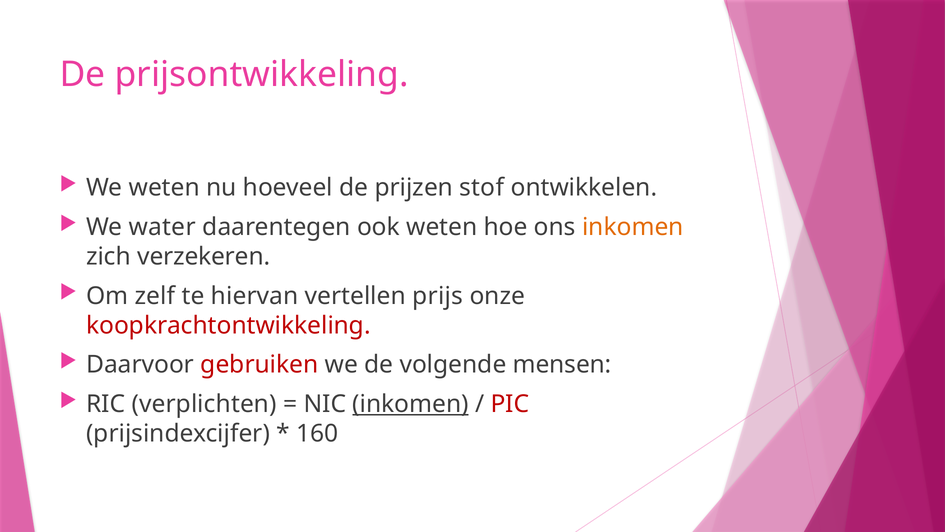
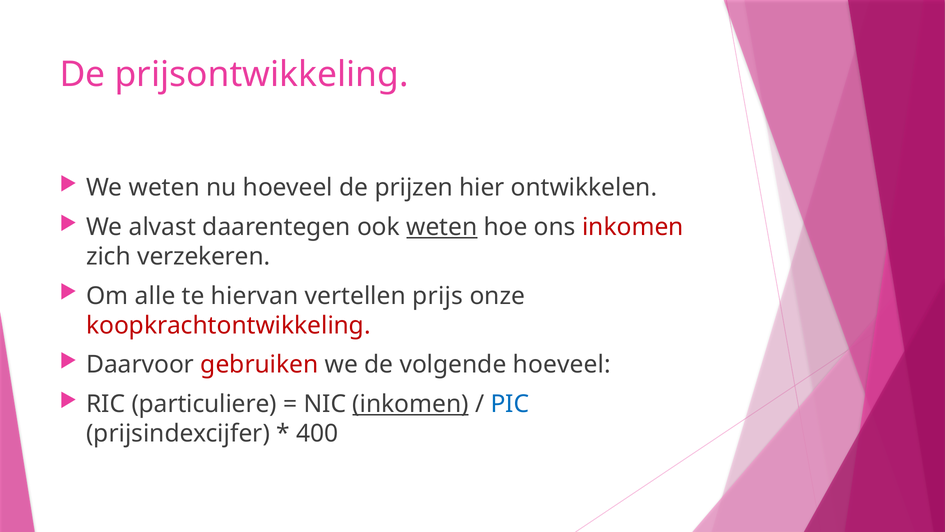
stof: stof -> hier (482, 187)
water: water -> alvast (162, 227)
weten underline: none -> present (442, 227)
inkomen colour: orange -> red (633, 227)
zelf: zelf -> alle (155, 296)
volgende mensen: mensen -> hoeveel (562, 364)
verplichten: verplichten -> particuliere (204, 404)
PIC colour: red -> blue (510, 404)
160: 160 -> 400 (317, 433)
